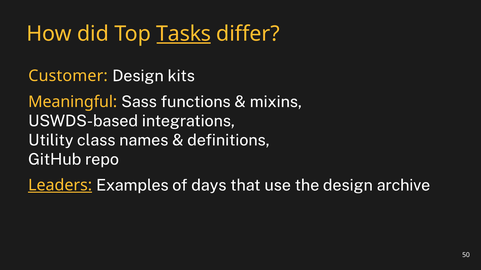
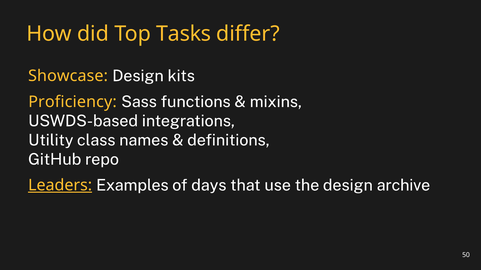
Tasks underline: present -> none (184, 34)
Customer: Customer -> Showcase (68, 76)
Meaningful: Meaningful -> Proficiency (73, 102)
